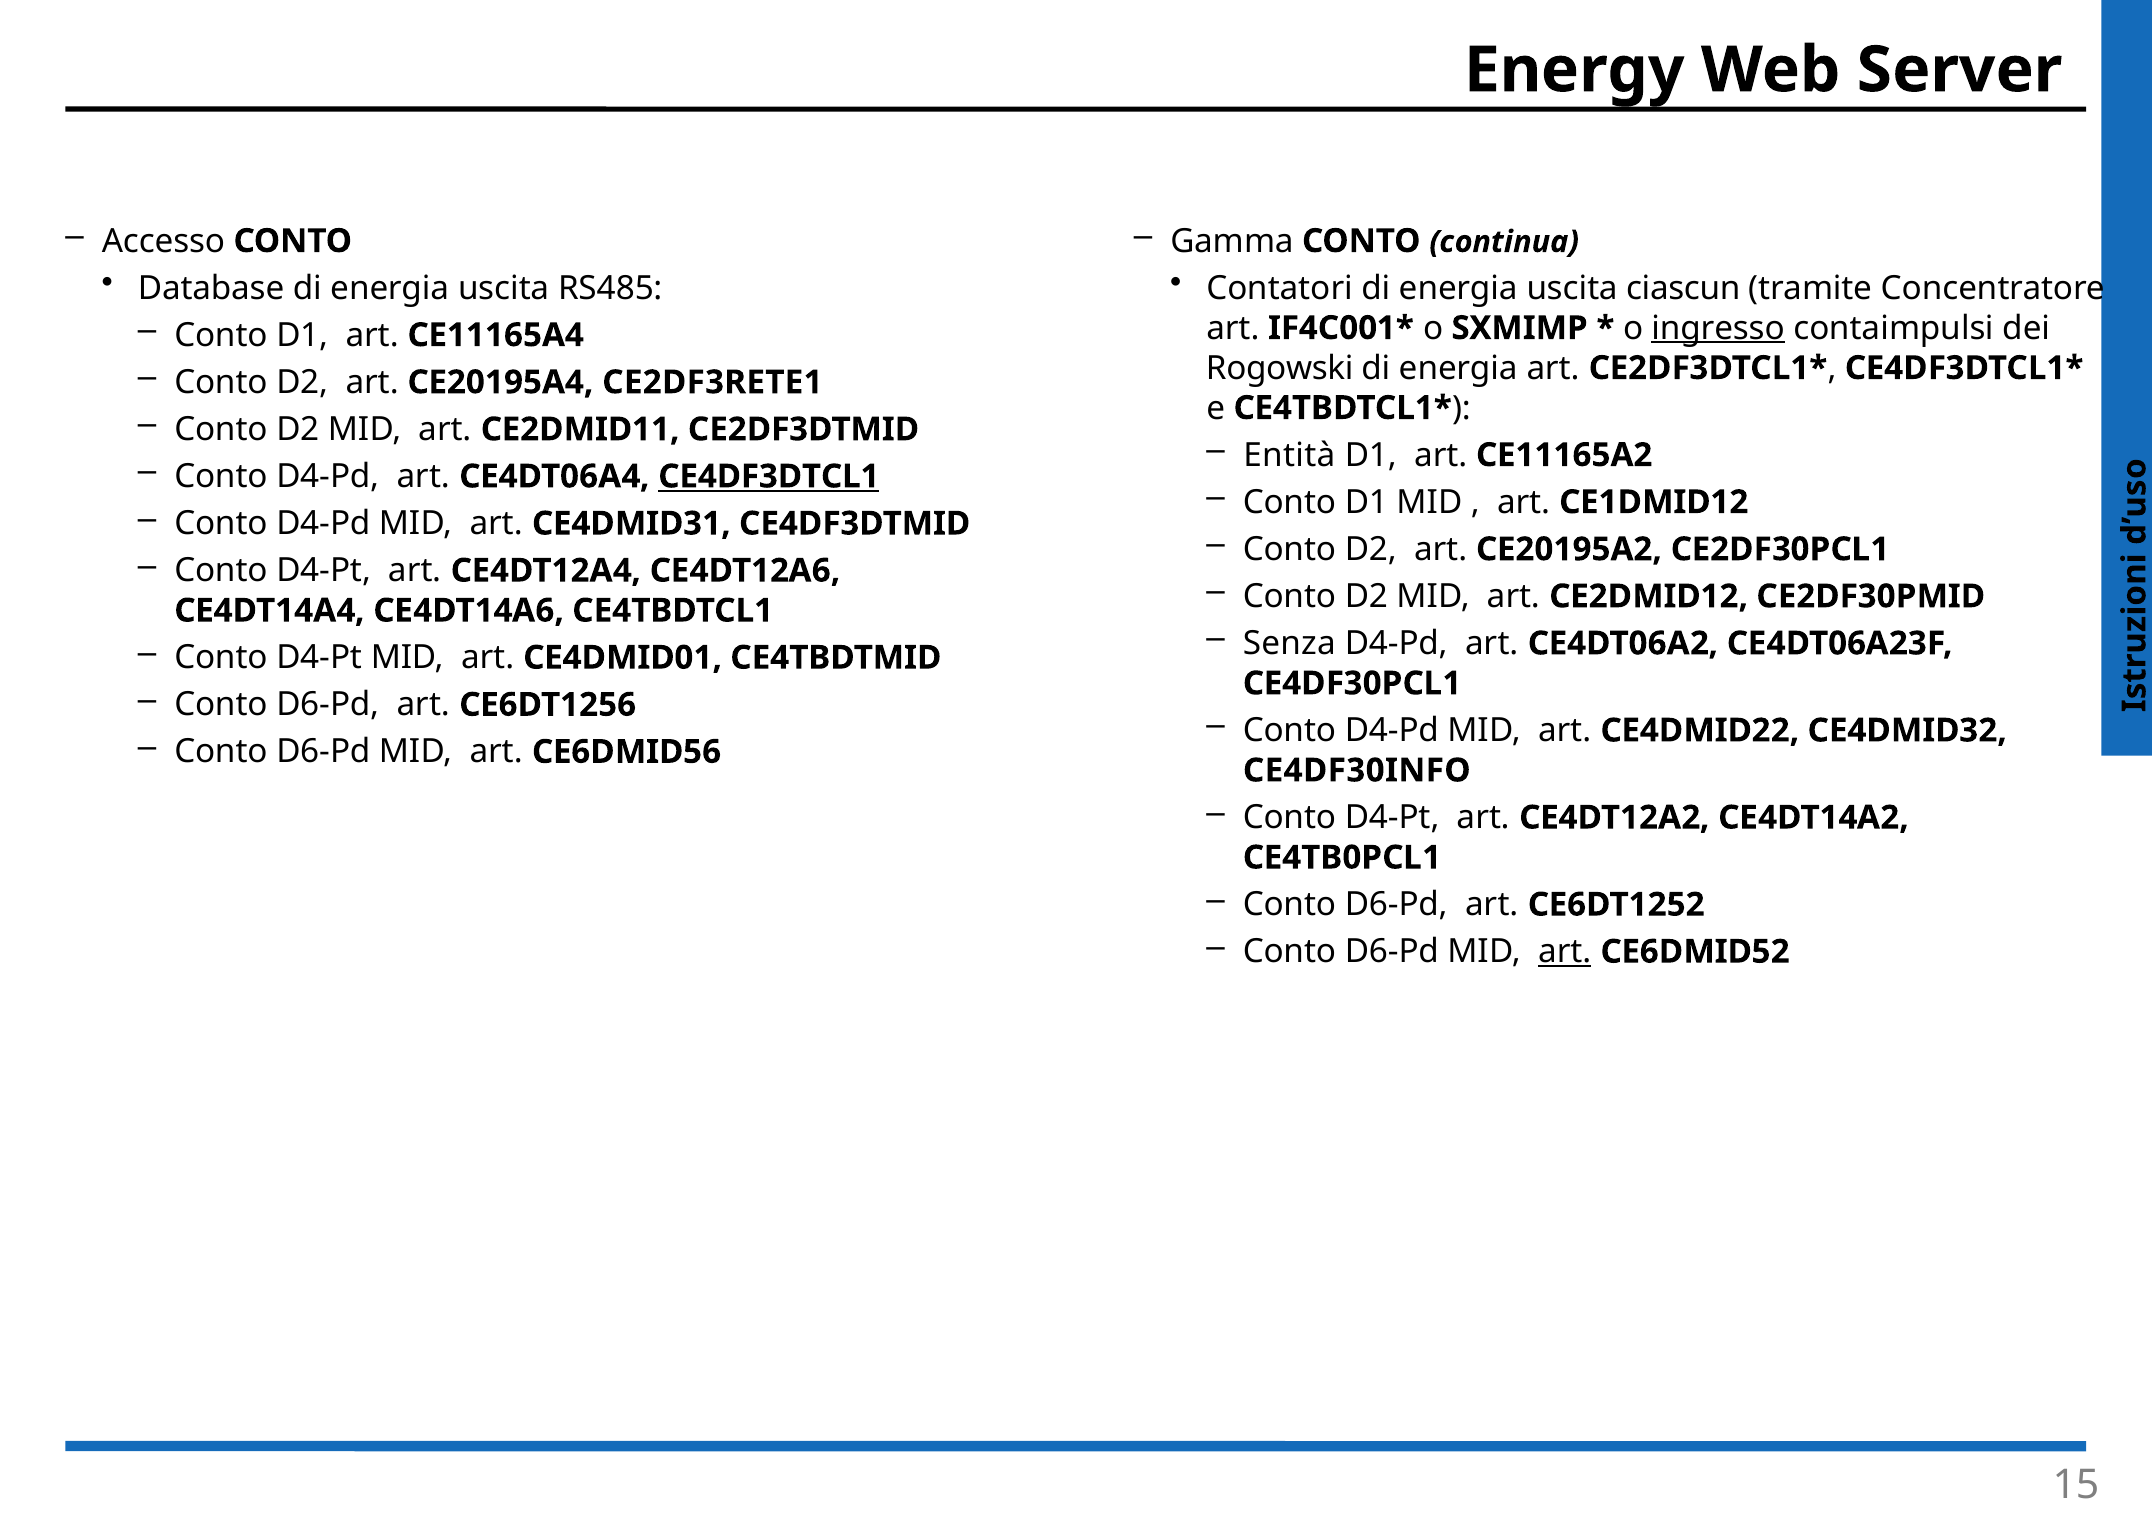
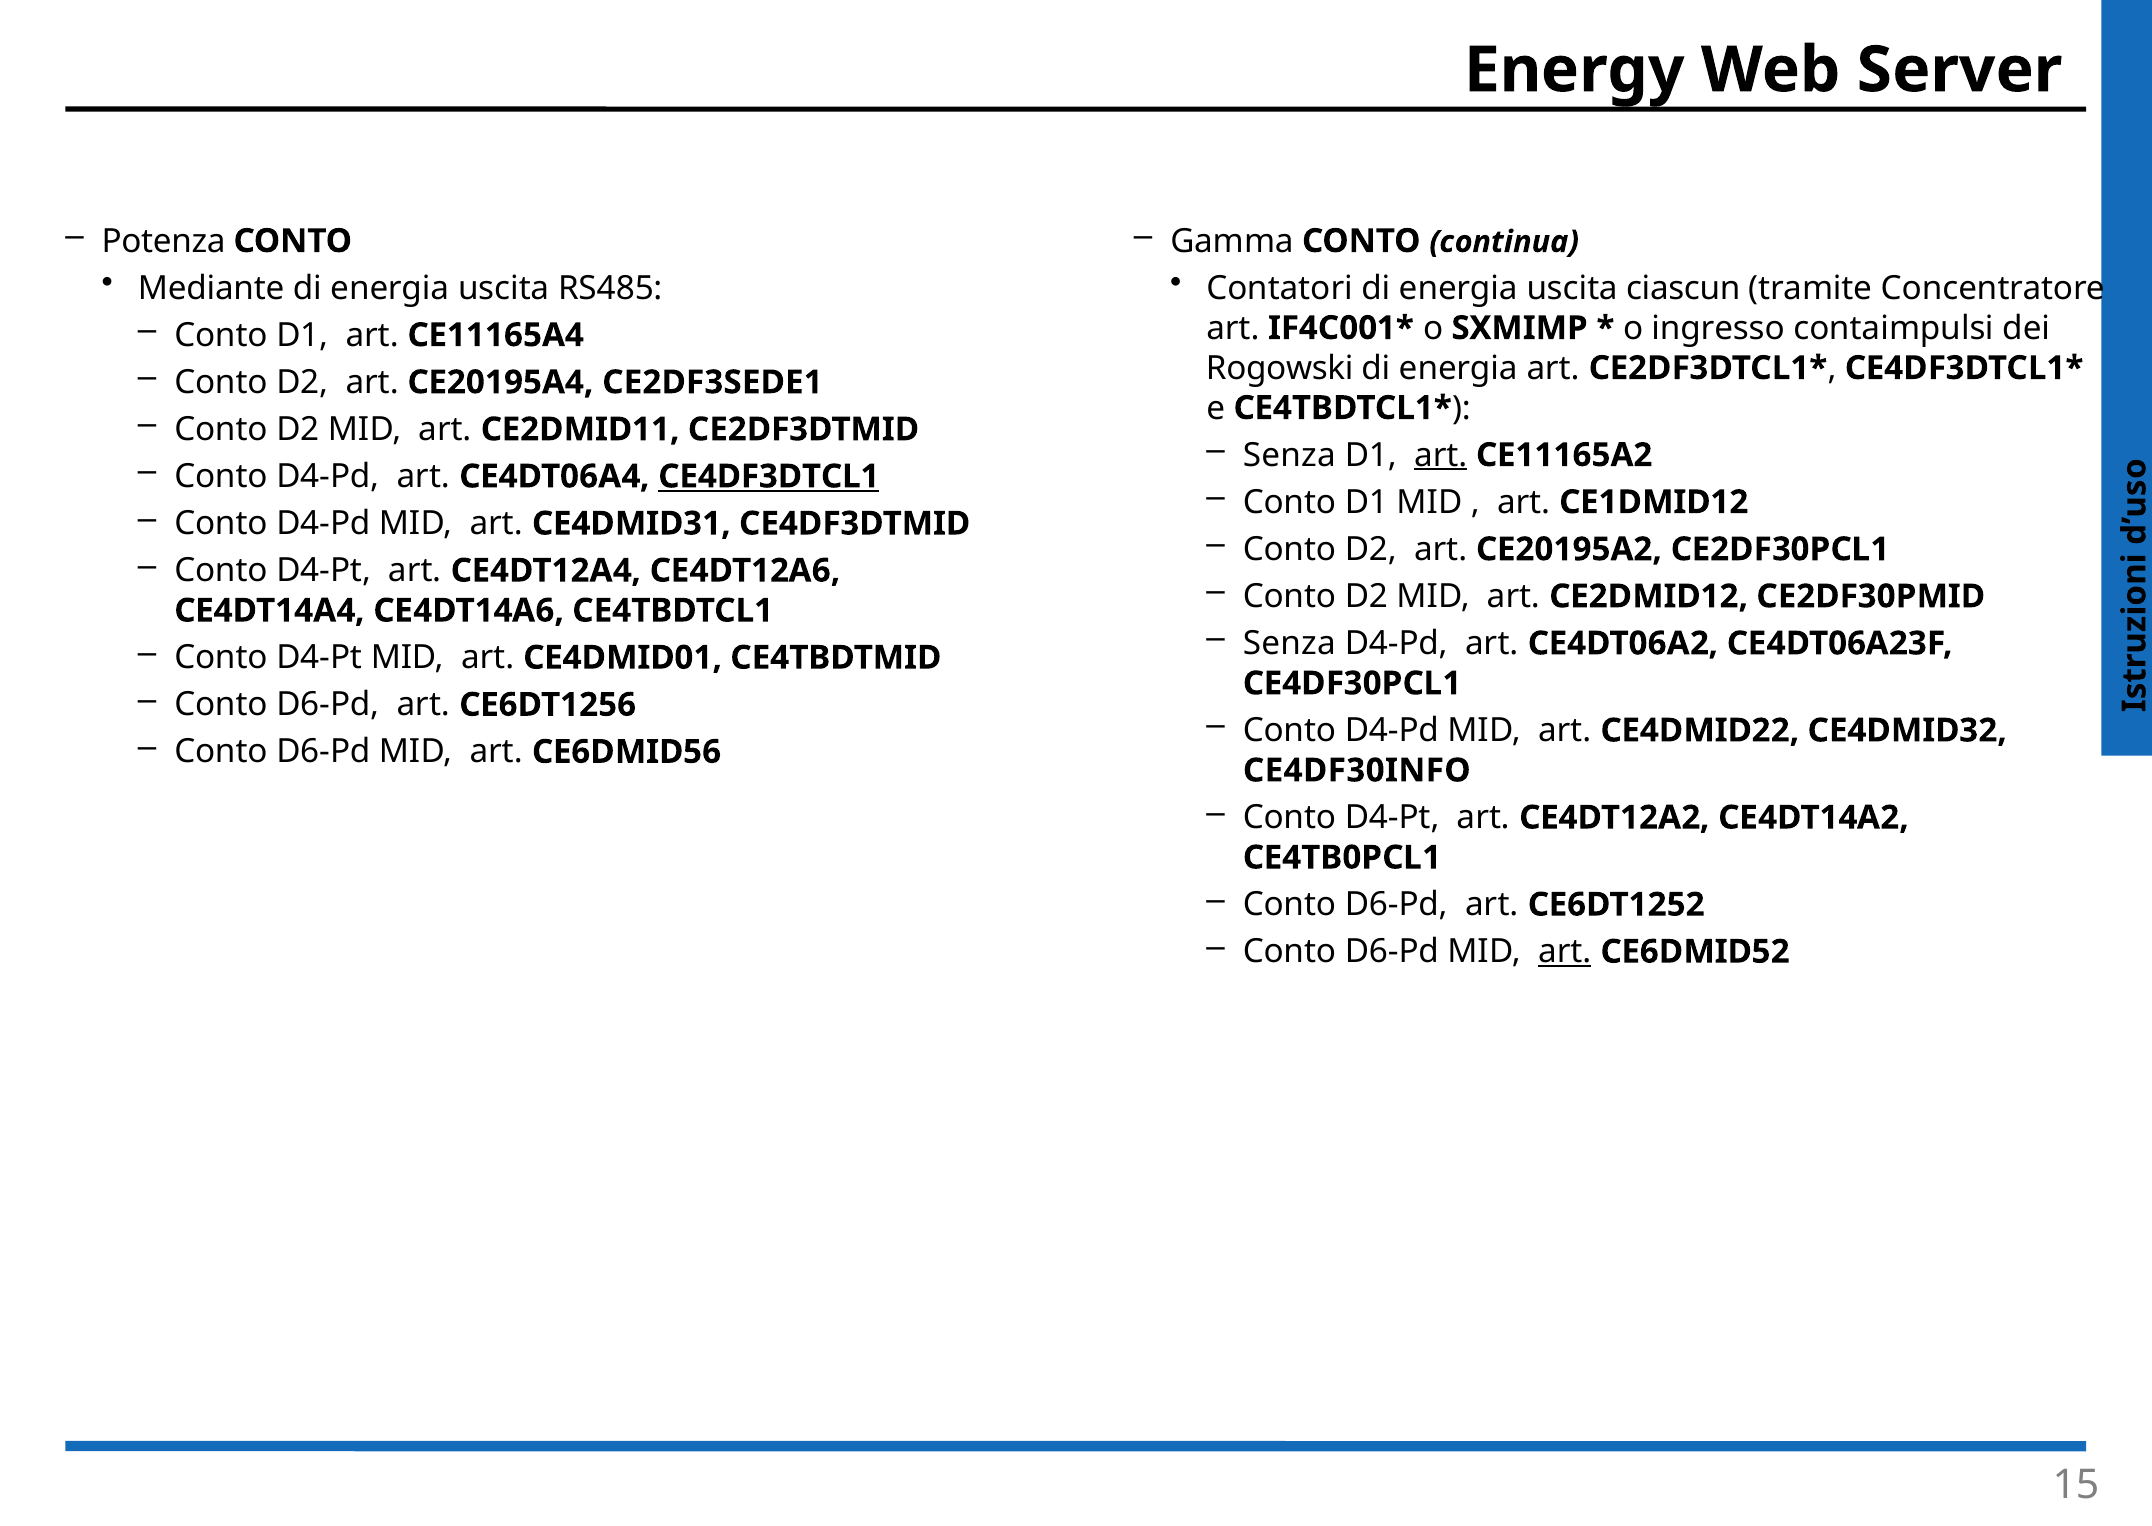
Accesso: Accesso -> Potenza (164, 241)
Database: Database -> Mediante (211, 288)
ingresso underline: present -> none (1718, 328)
CE2DF3RETE1: CE2DF3RETE1 -> CE2DF3SEDE1 (712, 382)
Entità: Entità -> Senza (1289, 455)
art underline: none -> present (1441, 455)
